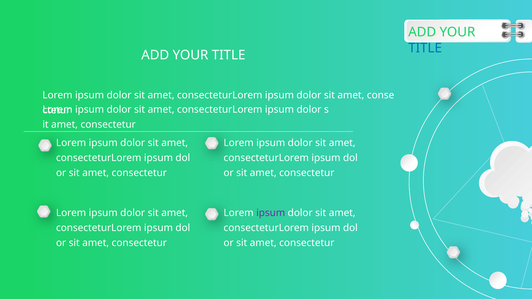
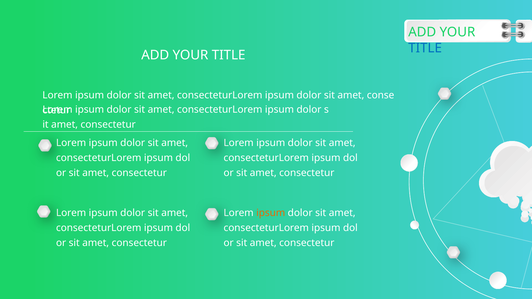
ipsum colour: purple -> orange (271, 213)
